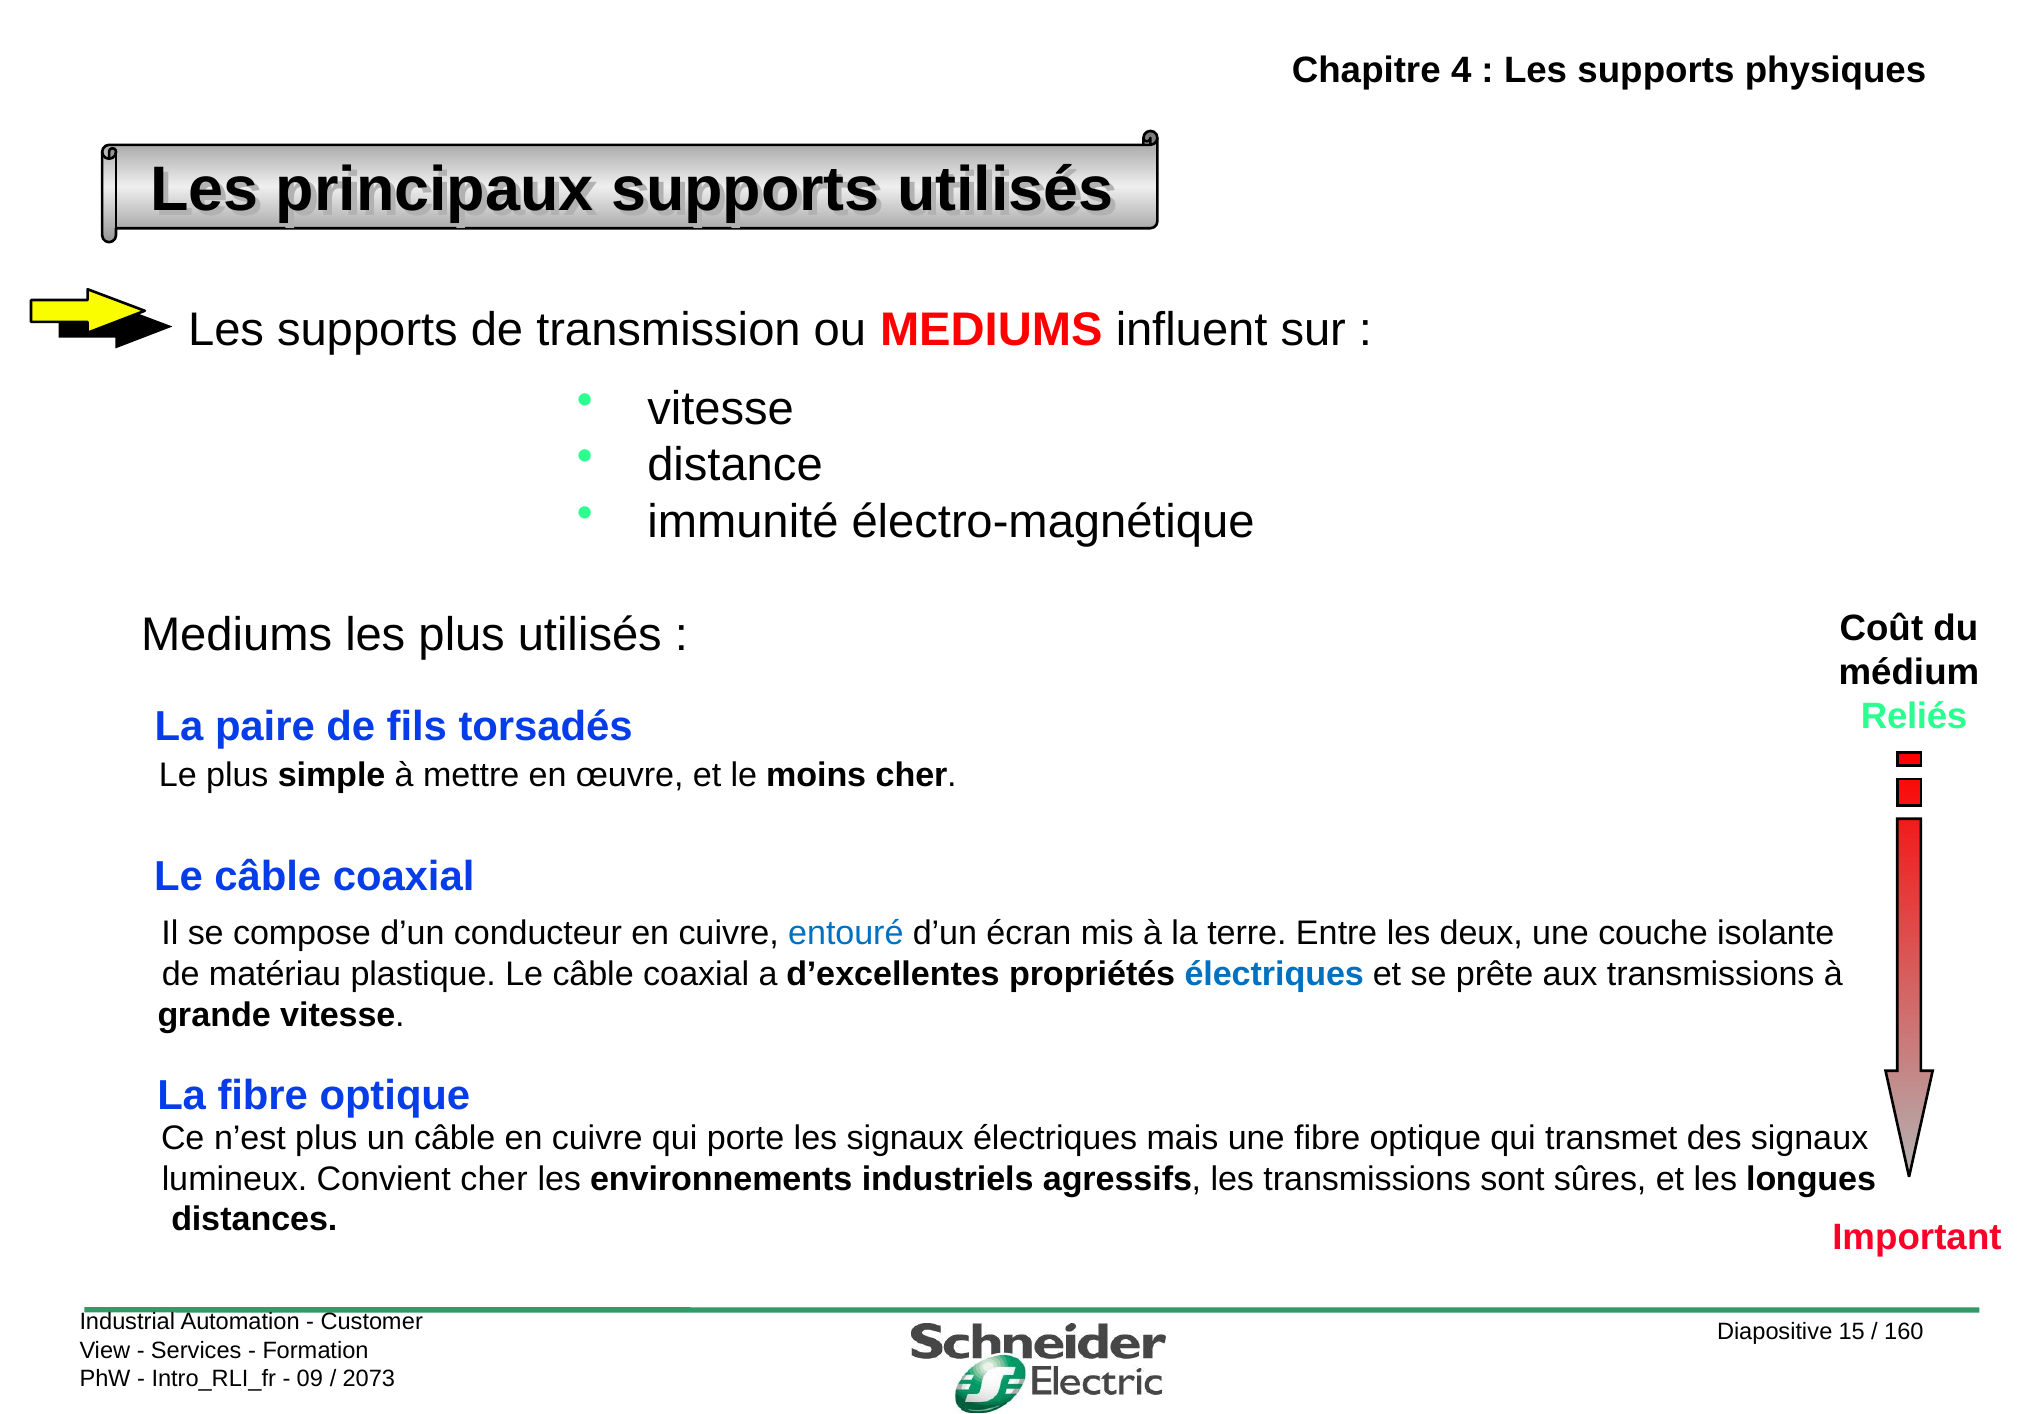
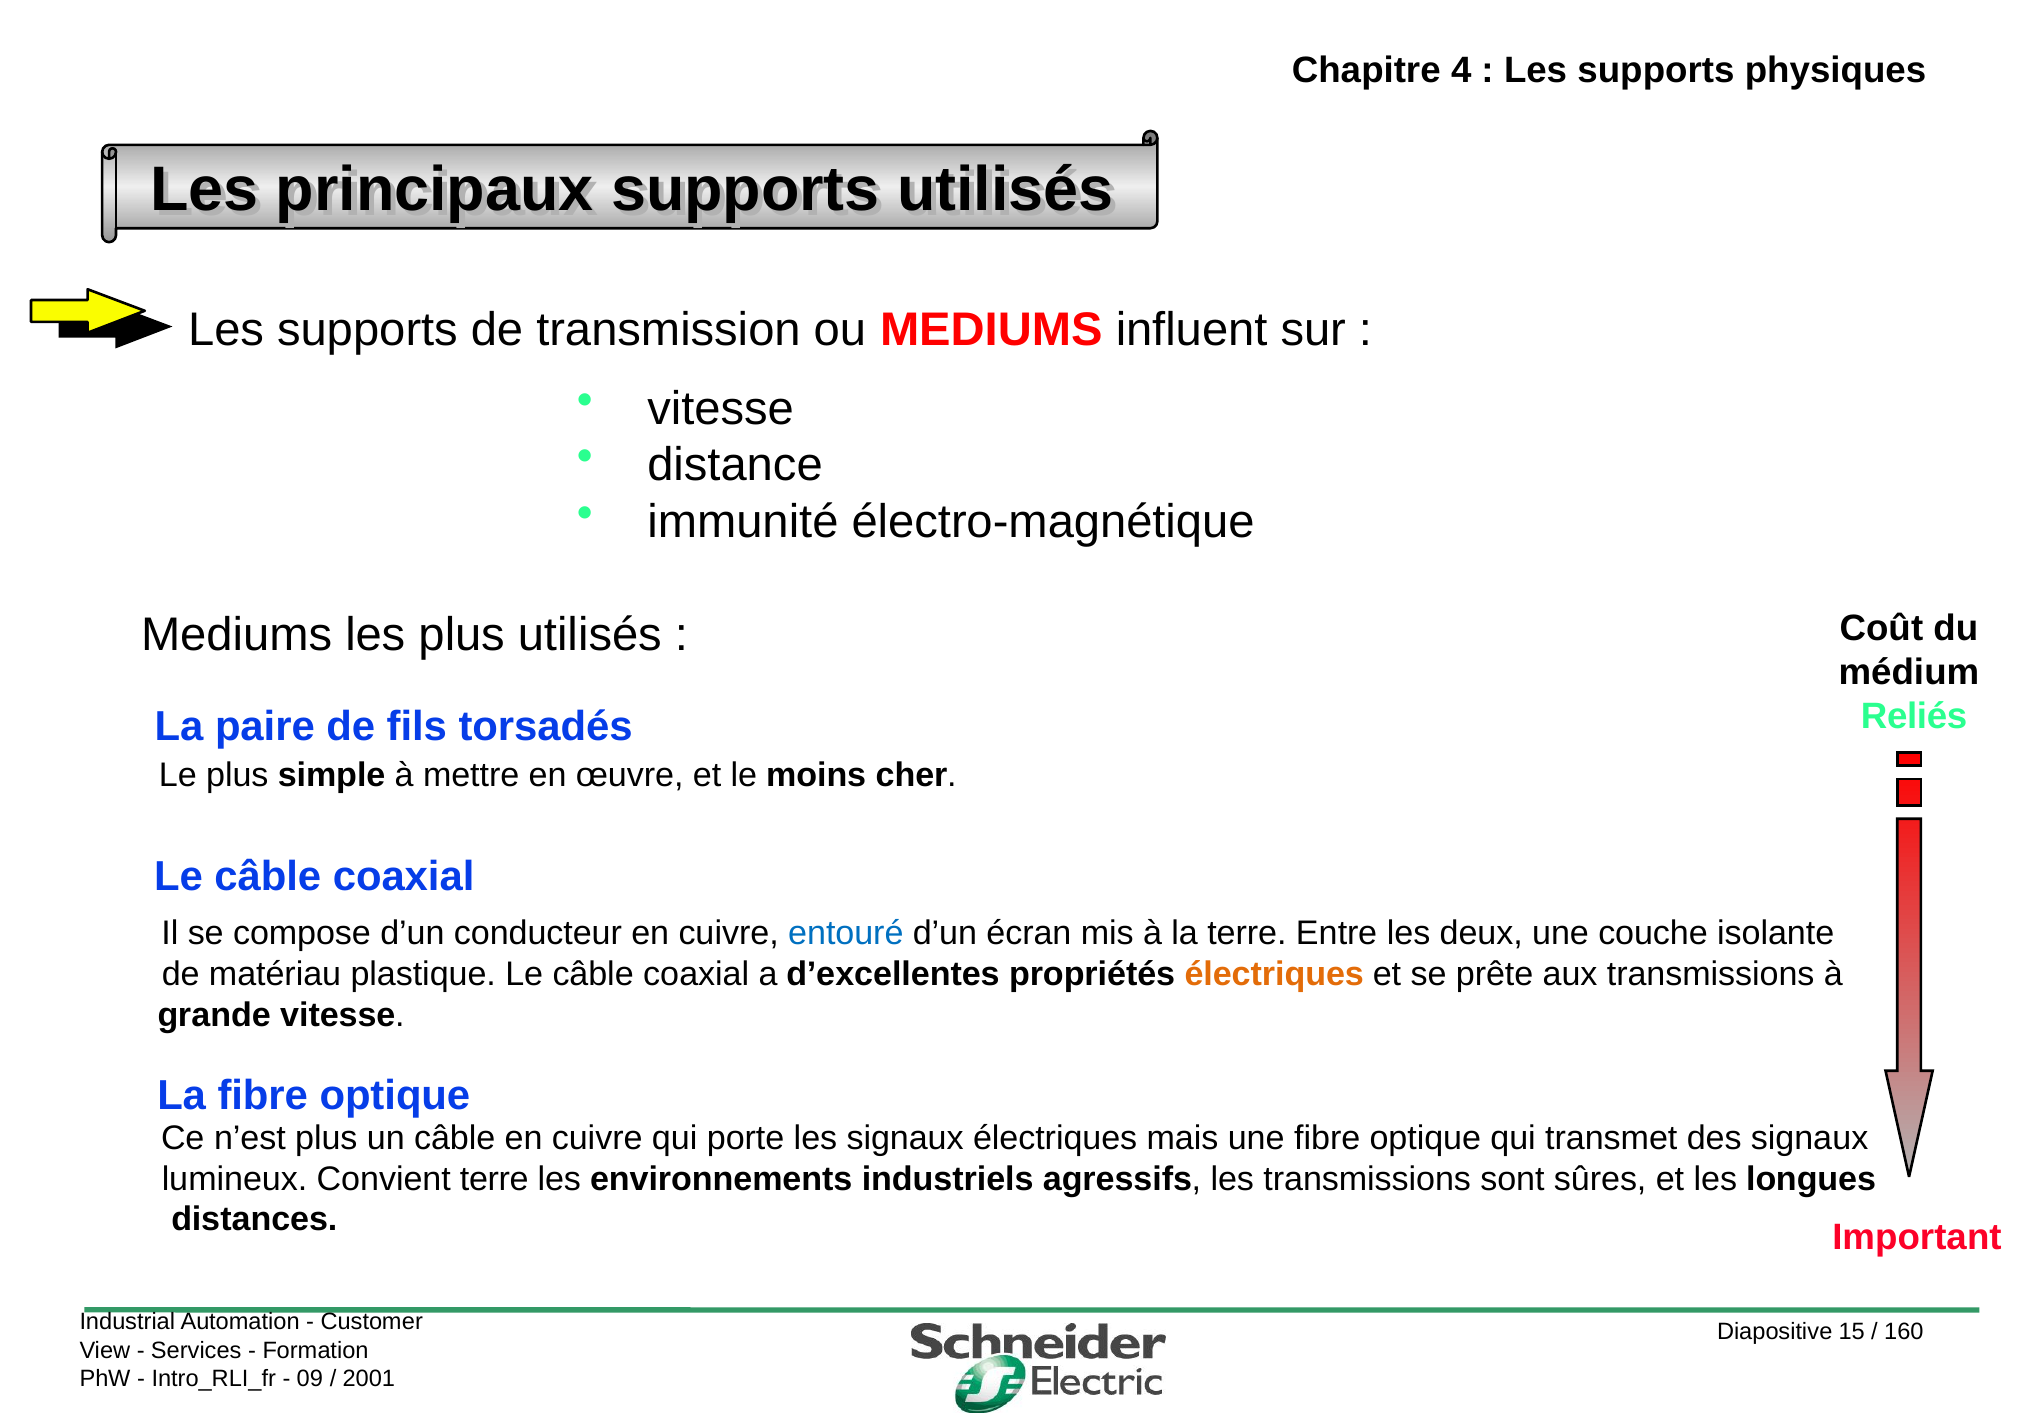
électriques colour: blue -> orange (1274, 975)
Convient cher: cher -> terre (494, 1179)
2073: 2073 -> 2001 (369, 1379)
